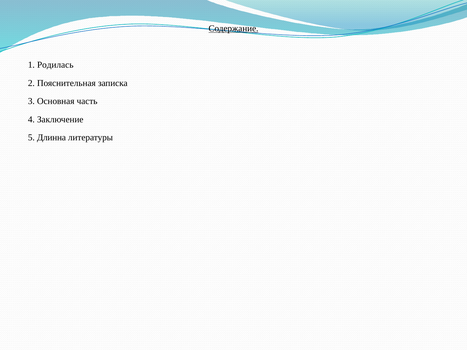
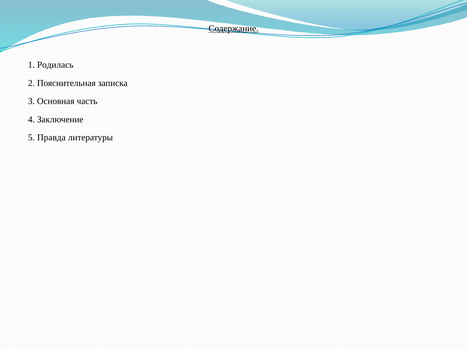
Длинна: Длинна -> Правда (51, 138)
